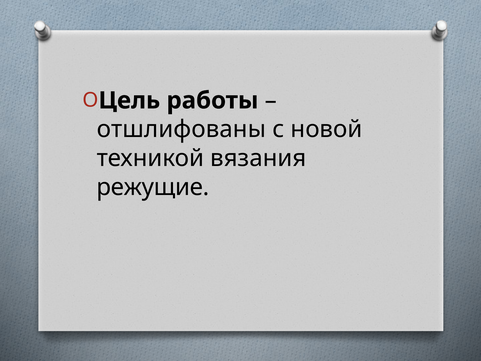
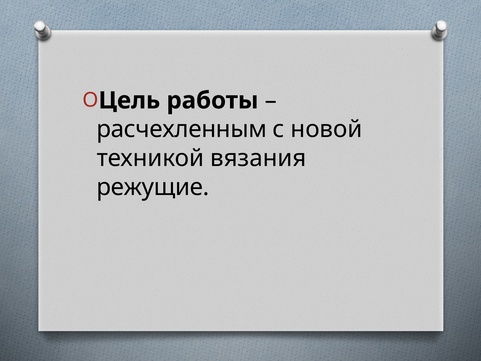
отшлифованы: отшлифованы -> расчехленным (182, 129)
